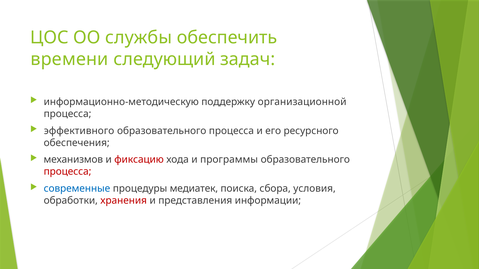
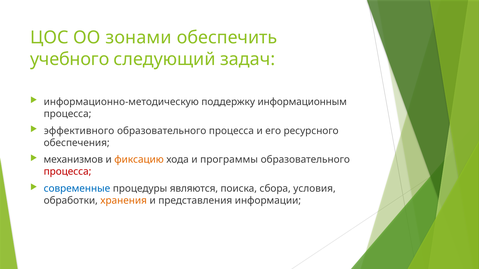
службы: службы -> зонами (139, 38)
времени: времени -> учебного (70, 59)
организационной: организационной -> информационным (302, 102)
фиксацию colour: red -> orange (139, 160)
медиатек: медиатек -> являются (194, 189)
хранения colour: red -> orange (124, 201)
